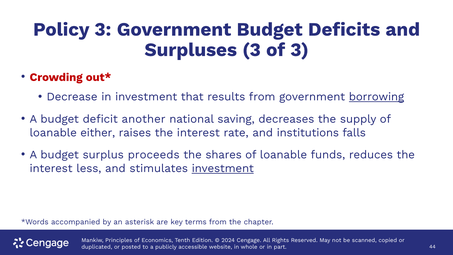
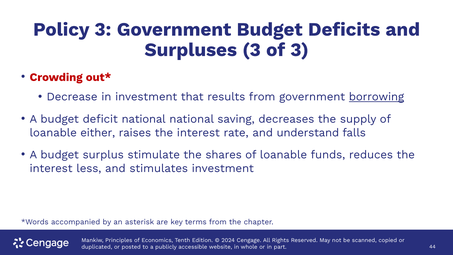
deficit another: another -> national (144, 119)
institutions: institutions -> understand (308, 133)
proceeds: proceeds -> stimulate (154, 155)
investment underline: present -> none (223, 168)
